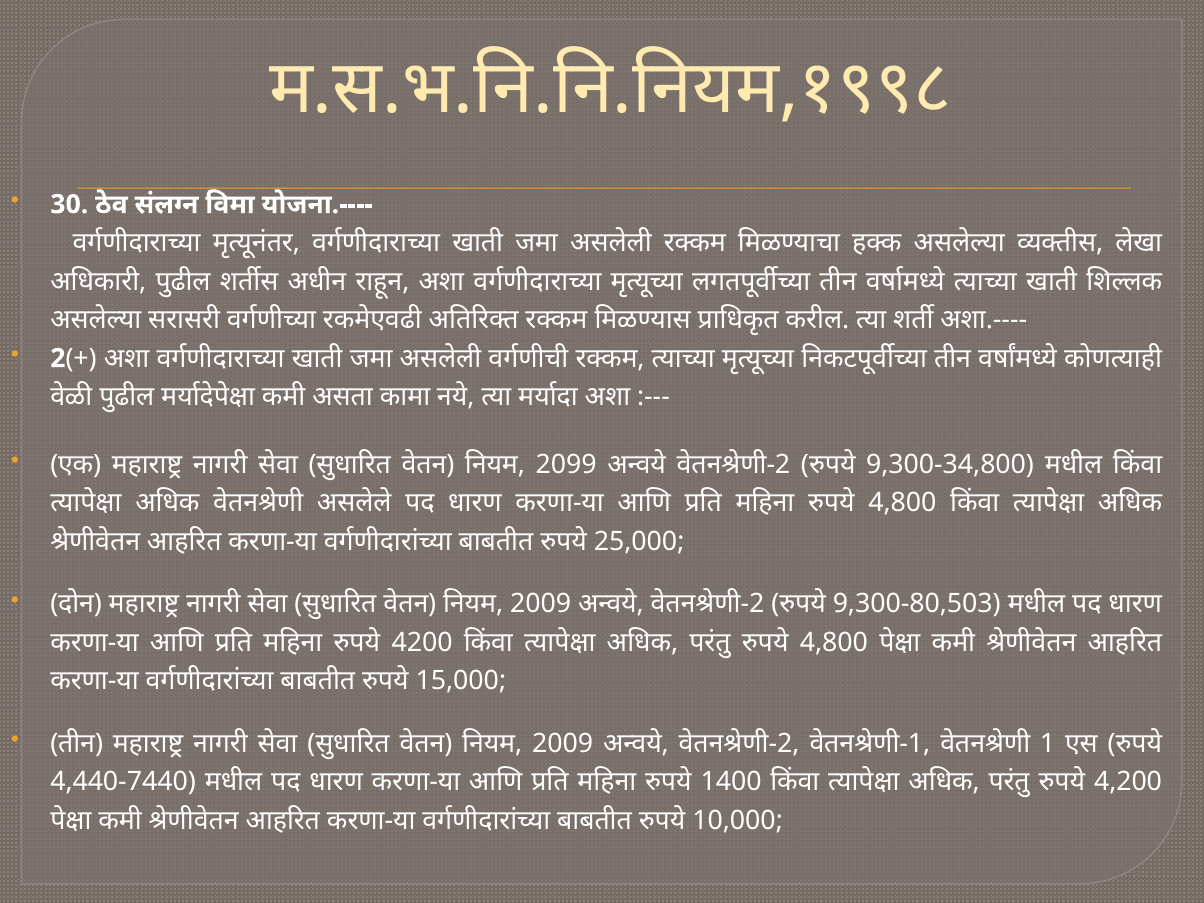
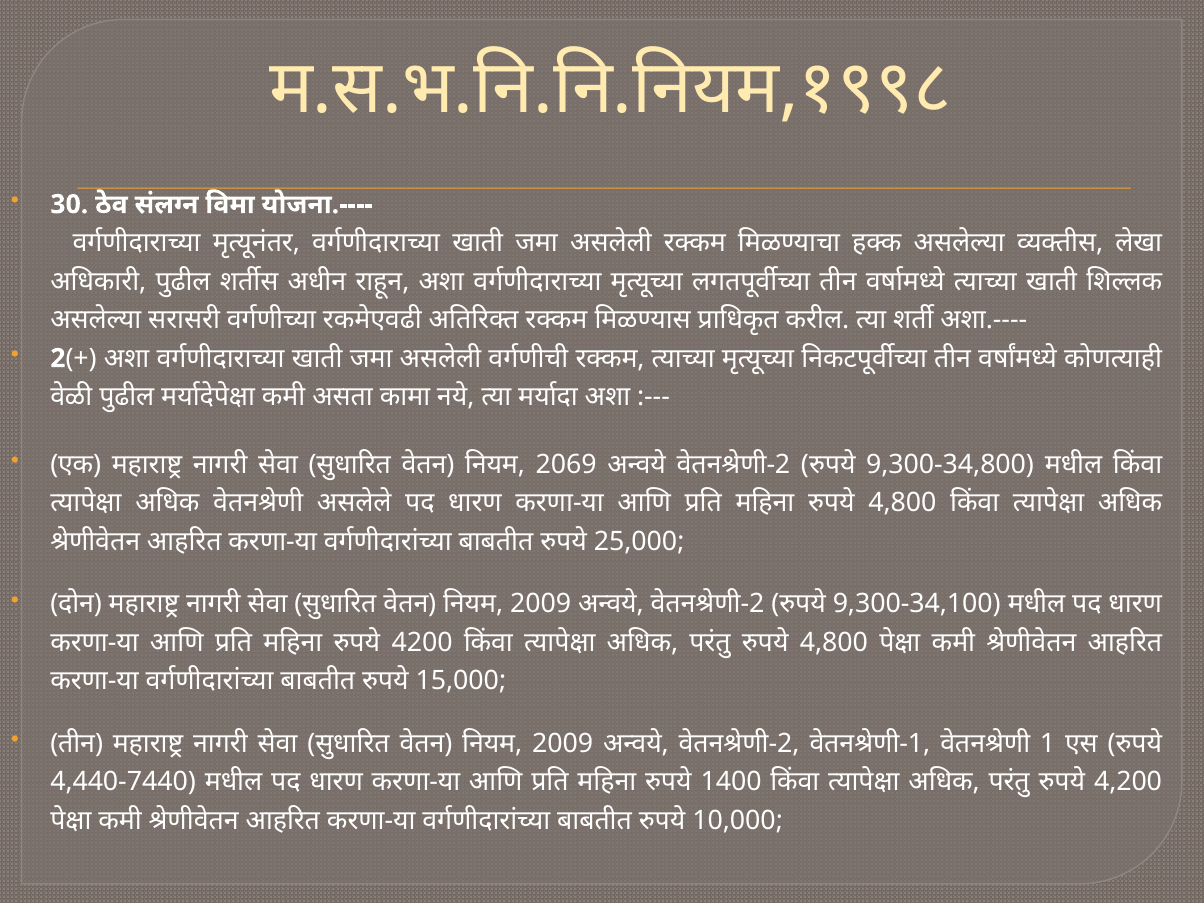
2099: 2099 -> 2069 (566, 464)
9,300-80,503: 9,300-80,503 -> 9,300-34,100 (917, 604)
